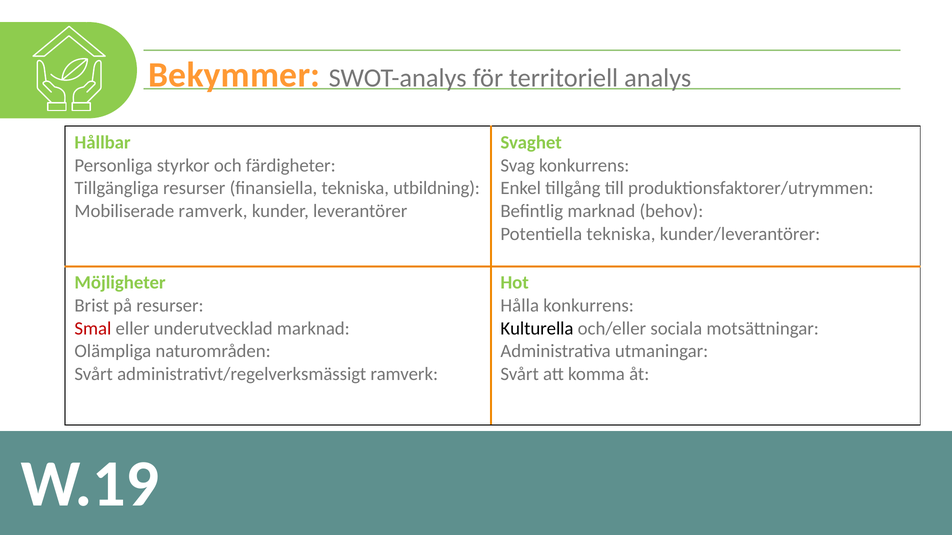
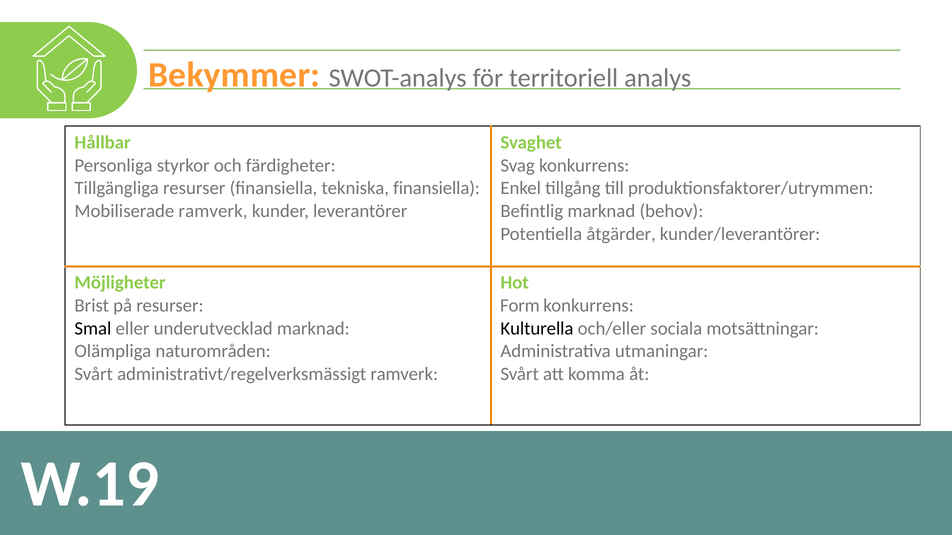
tekniska utbildning: utbildning -> finansiella (437, 188)
Potentiella tekniska: tekniska -> åtgärder (621, 234)
Hålla: Hålla -> Form (520, 306)
Smal colour: red -> black (93, 329)
